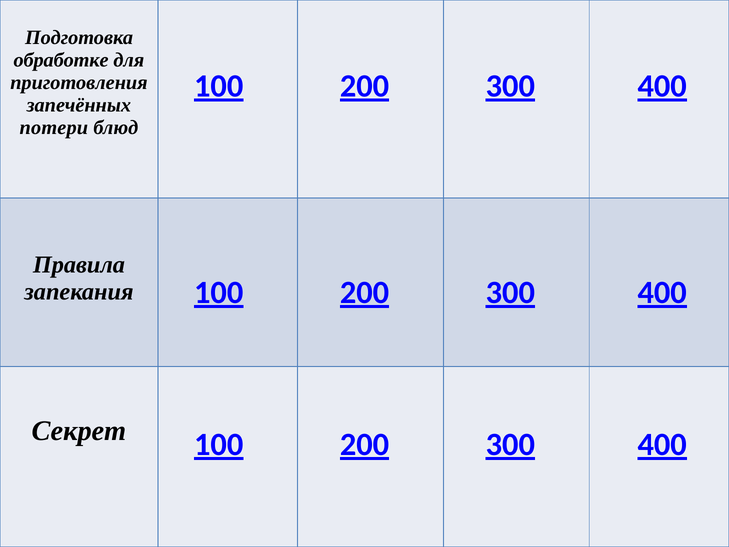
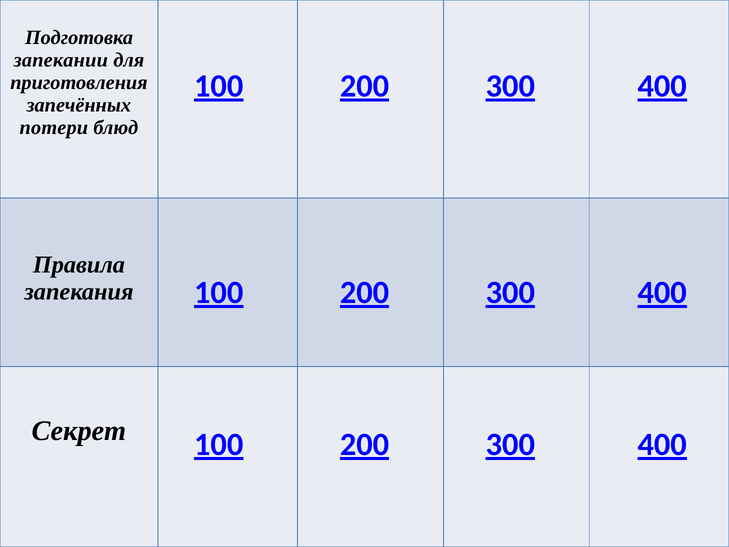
обработке: обработке -> запекании (61, 60)
